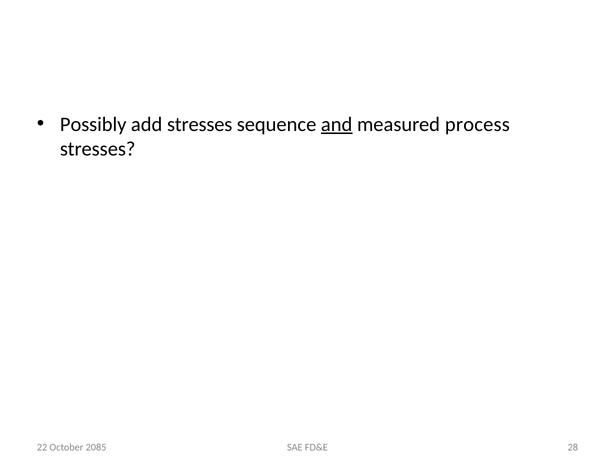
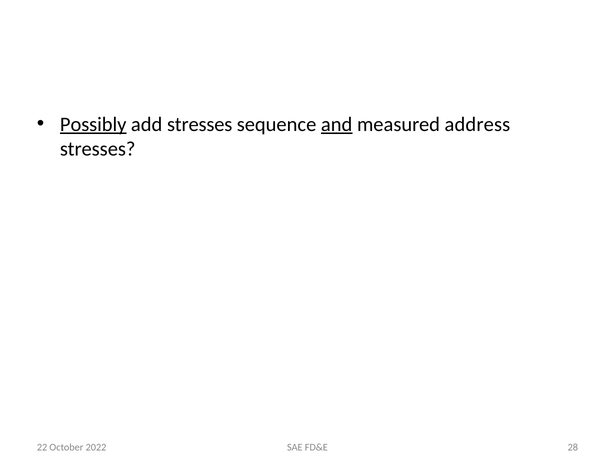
Possibly underline: none -> present (93, 124)
process: process -> address (477, 124)
2085: 2085 -> 2022 (96, 448)
